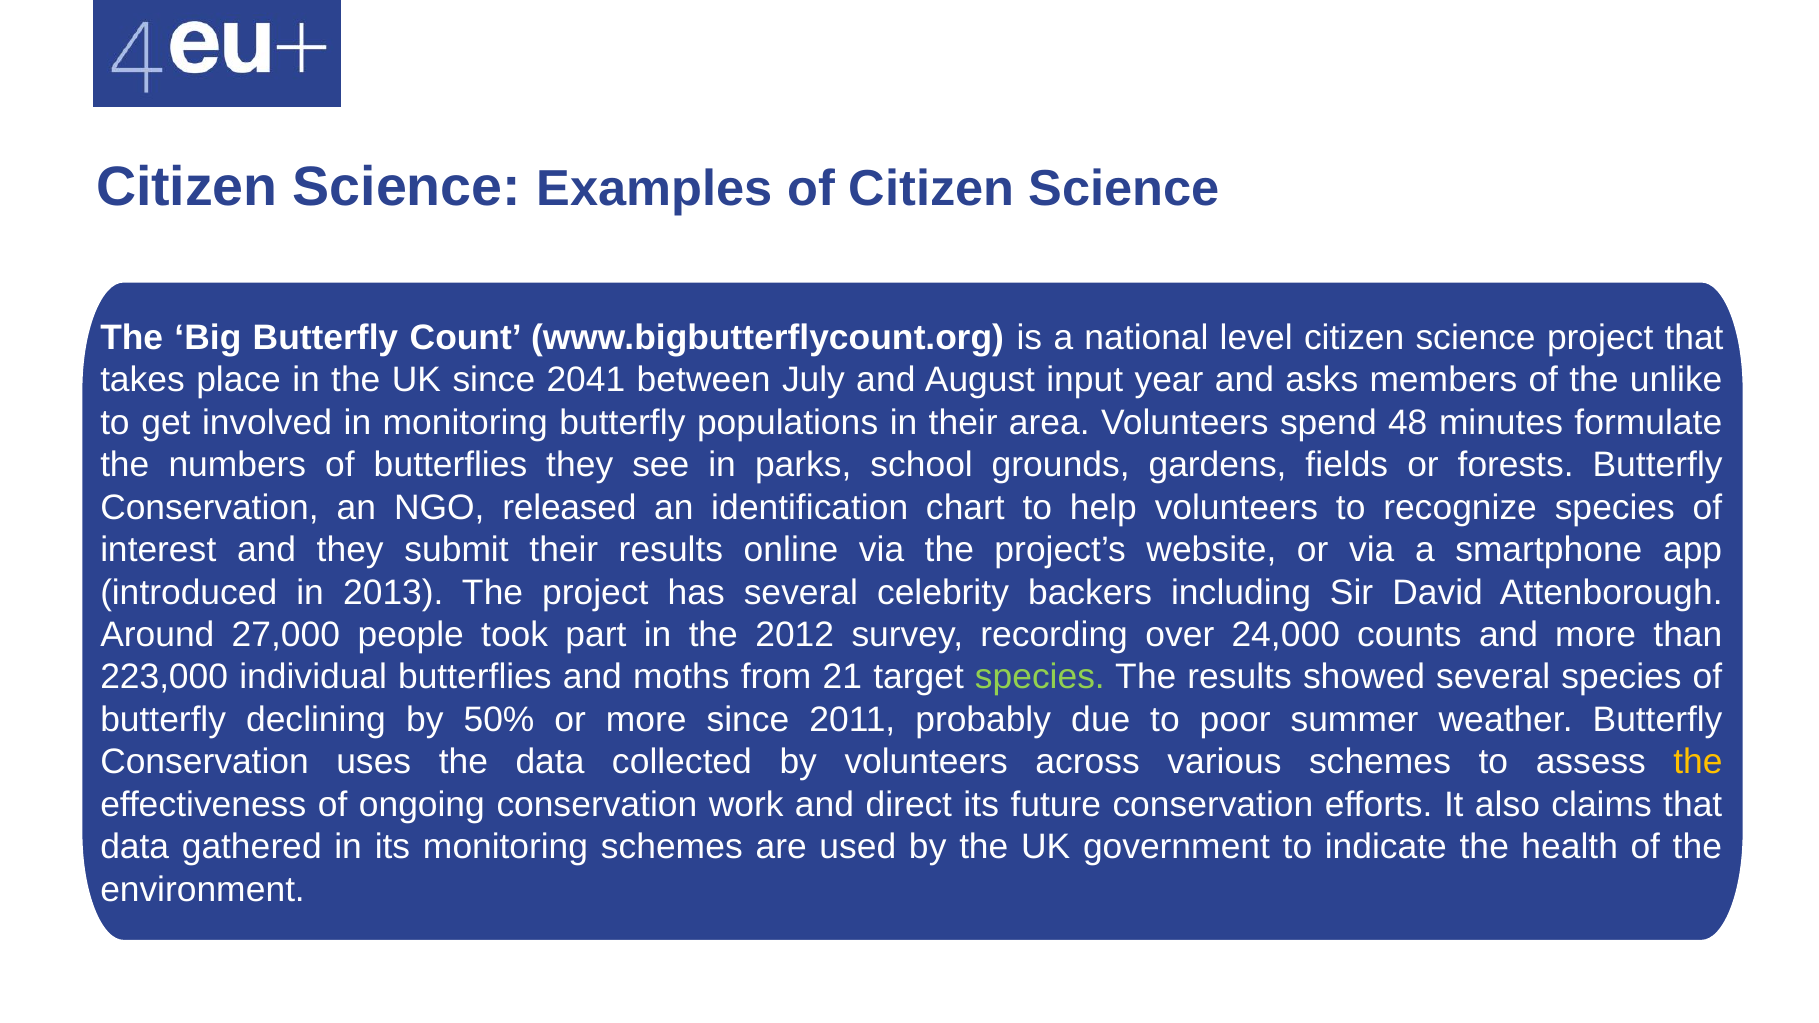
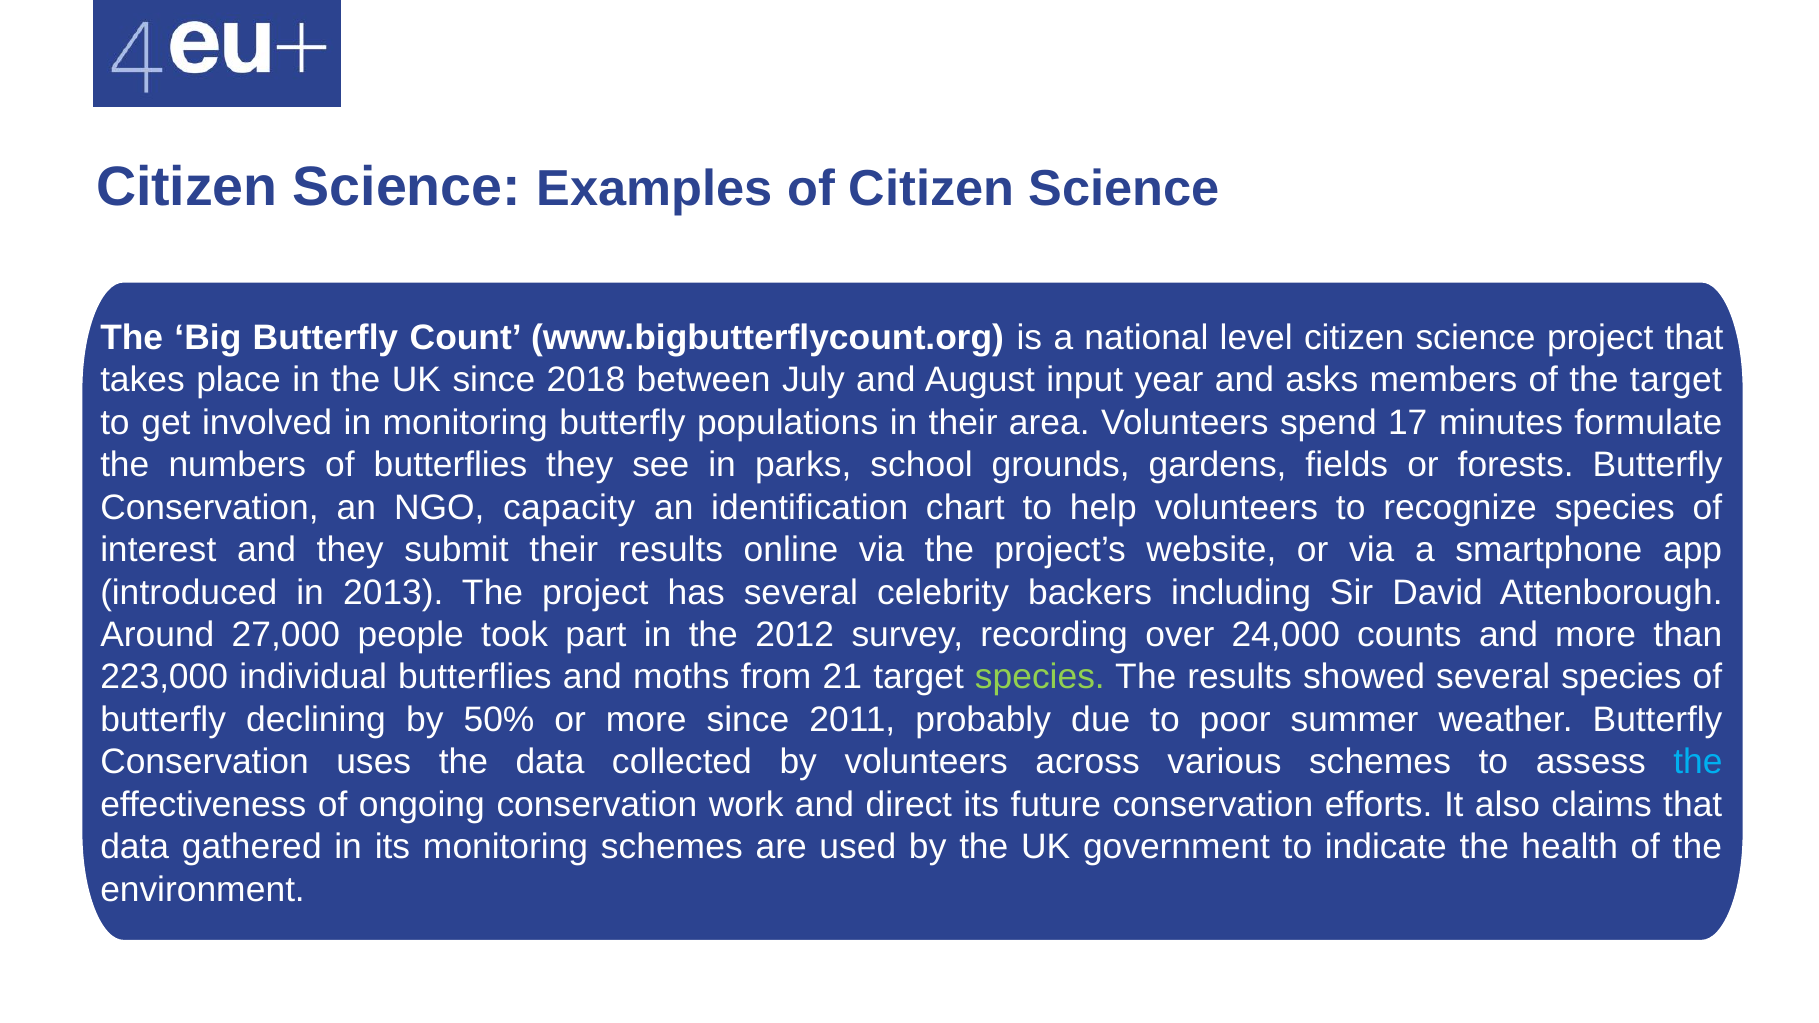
2041: 2041 -> 2018 (586, 380)
the unlike: unlike -> target (1676, 380)
48: 48 -> 17 (1408, 423)
released: released -> capacity (569, 508)
the colour: yellow -> light blue (1698, 762)
